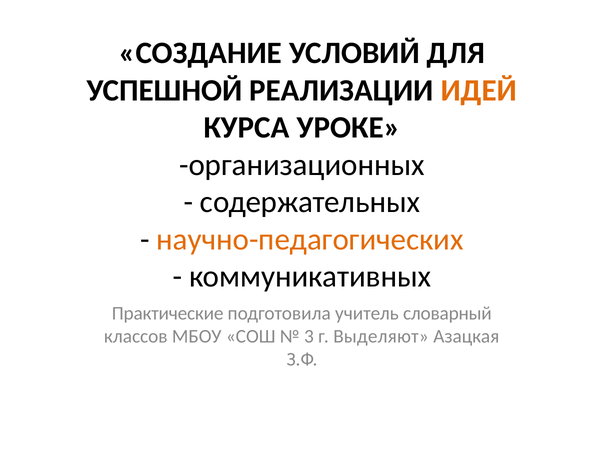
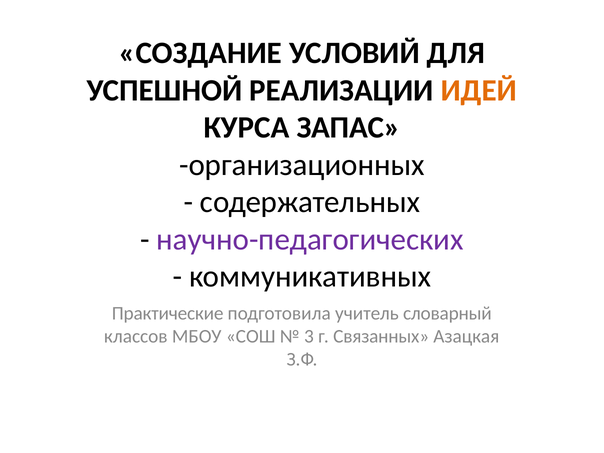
УРОКЕ: УРОКЕ -> ЗАПАС (349, 128)
научно-педагогических colour: orange -> purple (310, 239)
Выделяют: Выделяют -> Связанных (381, 336)
